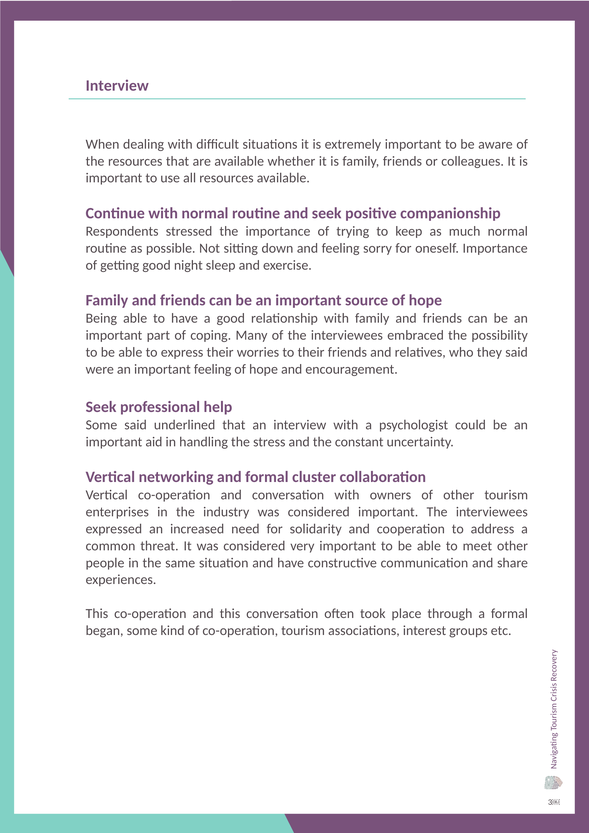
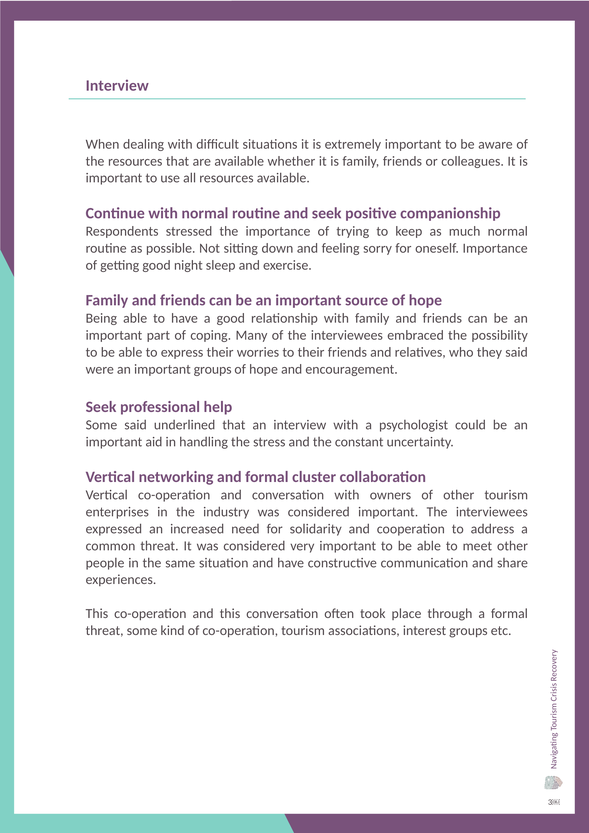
important feeling: feeling -> groups (213, 369)
began: began -> threat (105, 631)
